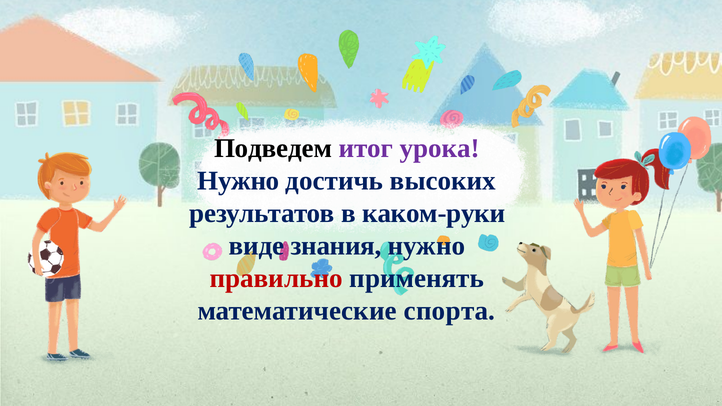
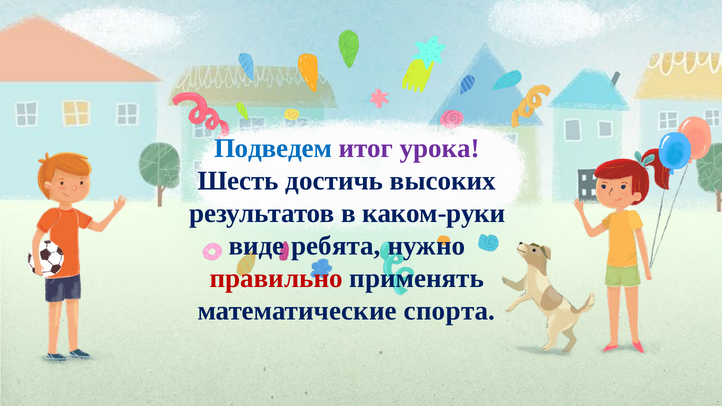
Подведем colour: black -> blue (273, 149)
Нужно: Нужно -> Шесть (238, 181)
знания: знания -> ребята (336, 246)
